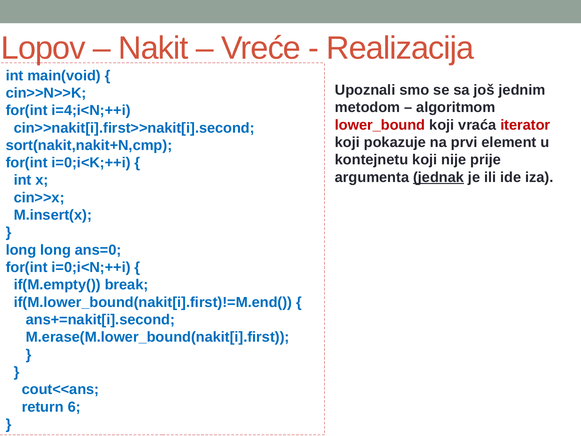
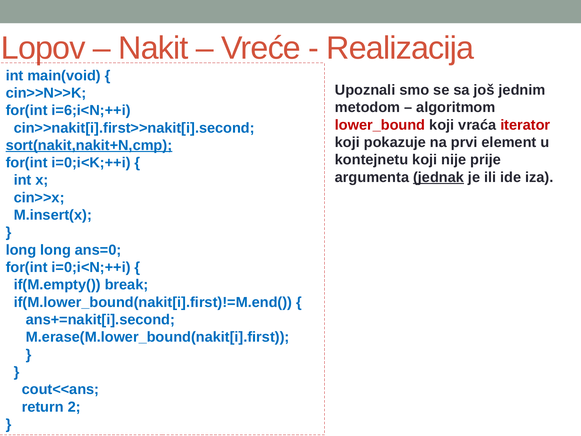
i=4;i<N;++i: i=4;i<N;++i -> i=6;i<N;++i (91, 110)
sort(nakit,nakit+N,cmp underline: none -> present (89, 145)
6: 6 -> 2 (74, 407)
